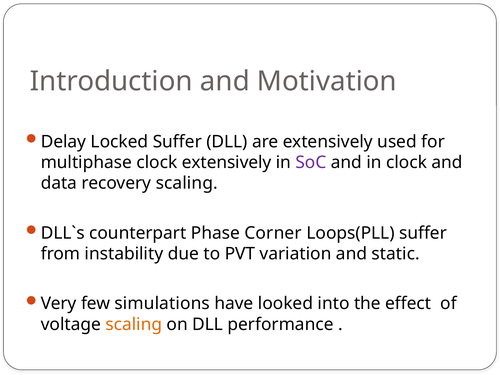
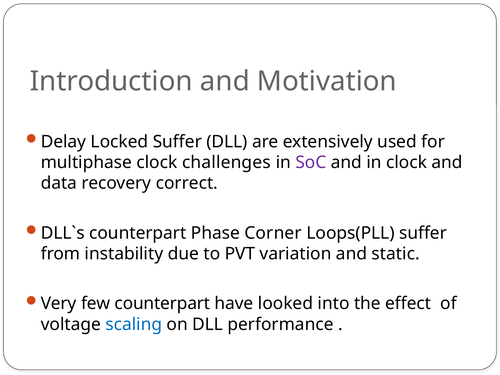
clock extensively: extensively -> challenges (226, 162)
recovery scaling: scaling -> correct (187, 183)
few simulations: simulations -> counterpart (162, 304)
scaling colour: orange -> blue (134, 324)
